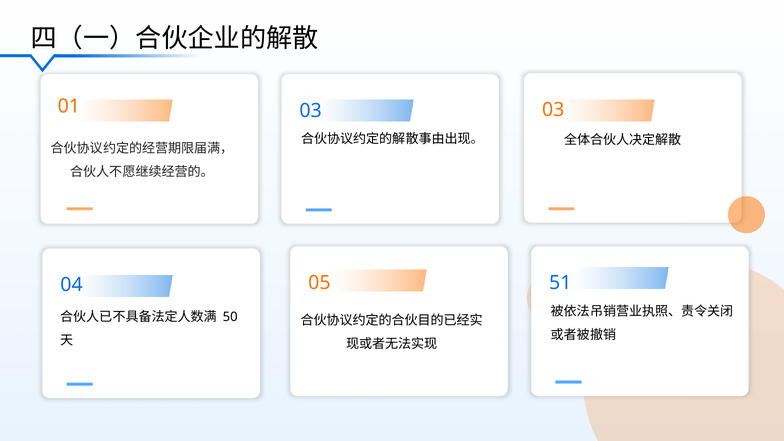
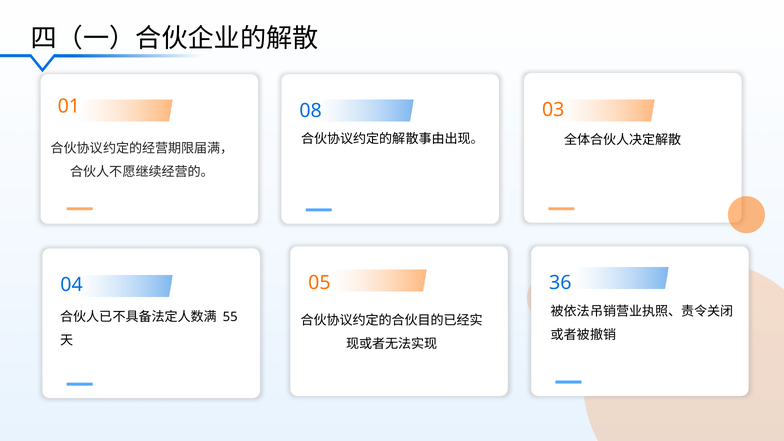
01 03: 03 -> 08 (311, 111)
51: 51 -> 36 (560, 283)
50: 50 -> 55 (230, 317)
